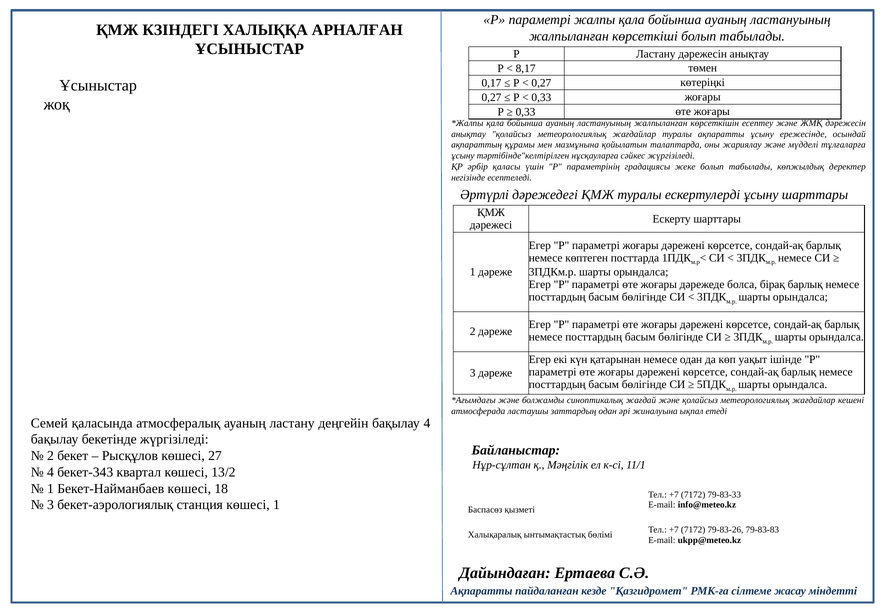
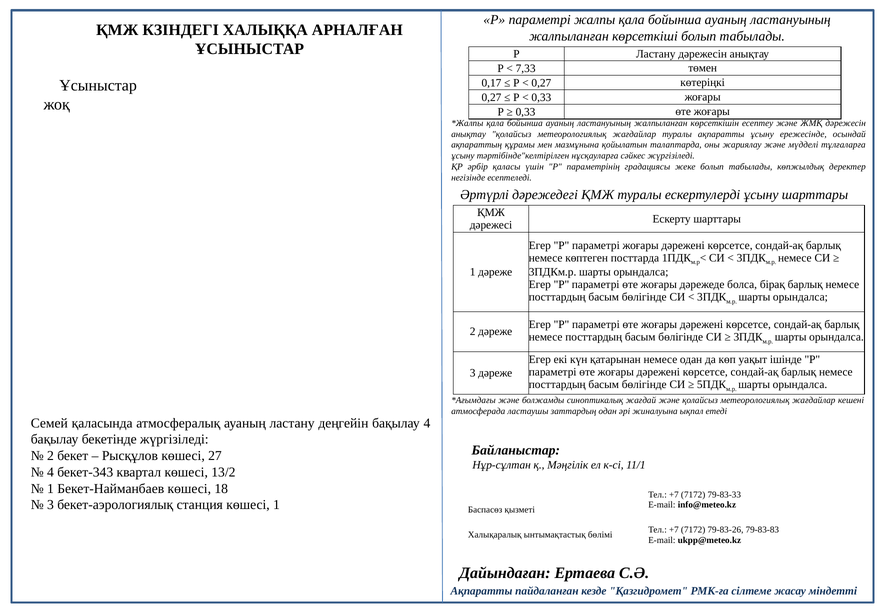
8,17: 8,17 -> 7,33 (526, 68)
